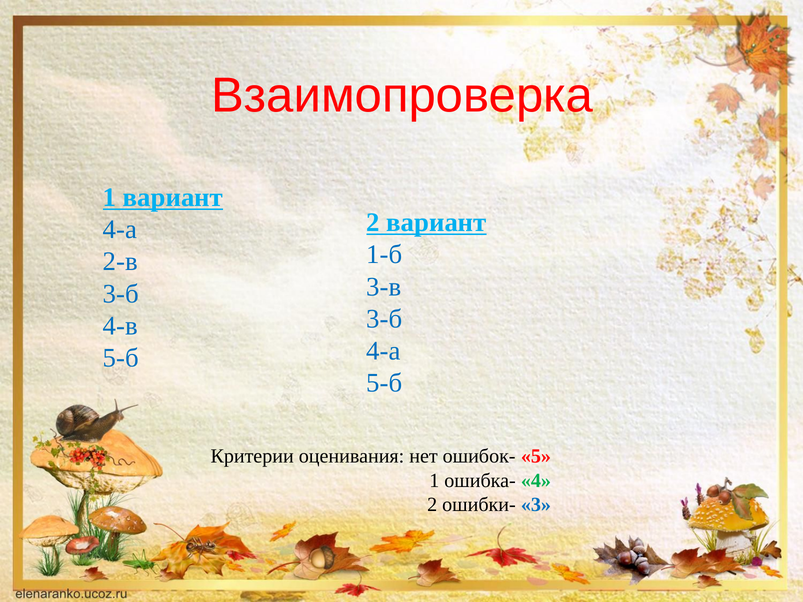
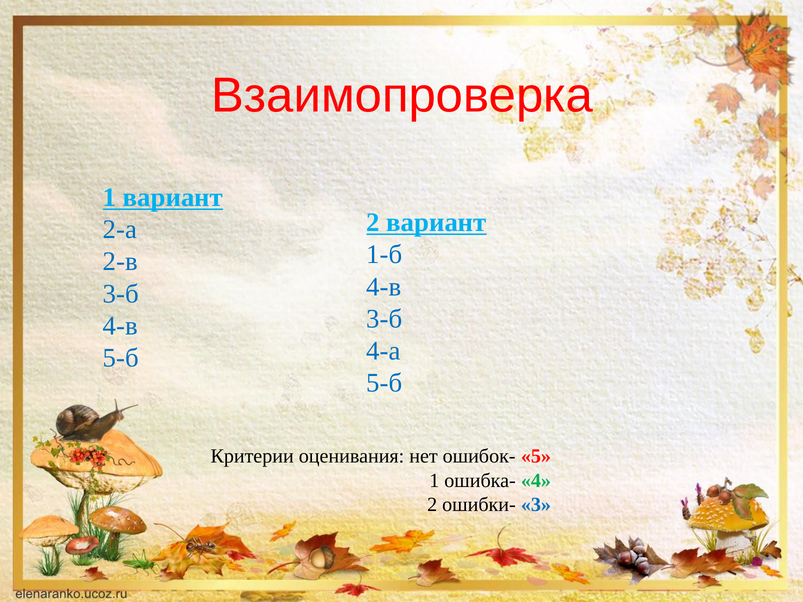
4-а: 4-а -> 2-а (120, 230)
3-в: 3-в -> 4-в (384, 287)
